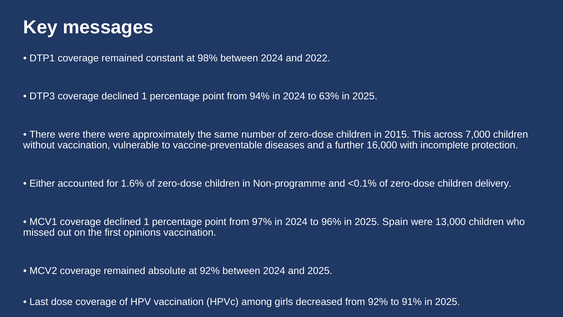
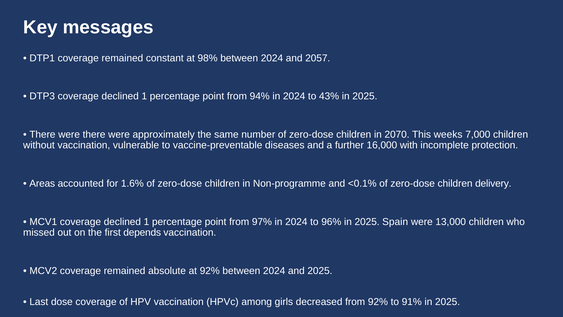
2022: 2022 -> 2057 (318, 58)
63%: 63% -> 43% (329, 96)
2015: 2015 -> 2070 (397, 134)
across: across -> weeks (448, 134)
Either: Either -> Areas (42, 183)
opinions: opinions -> depends (142, 232)
